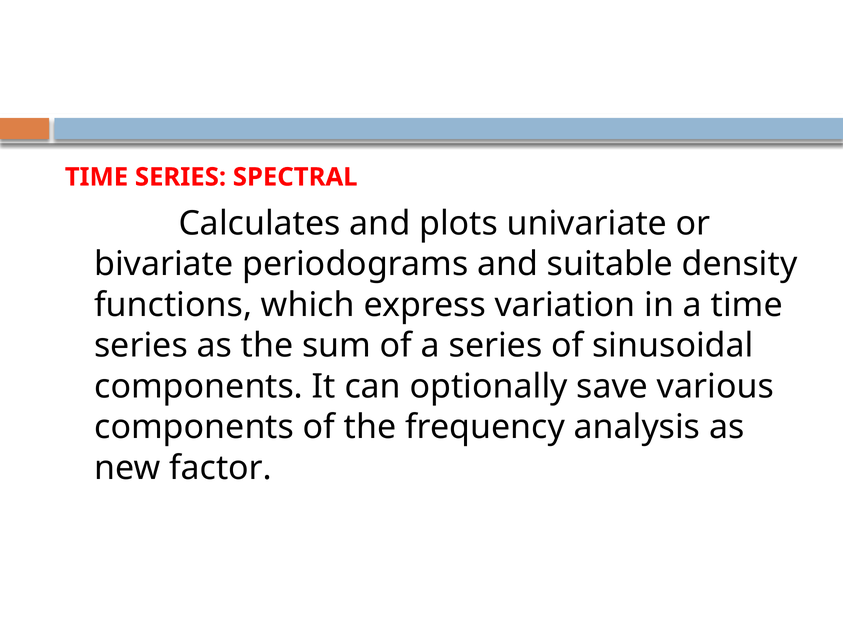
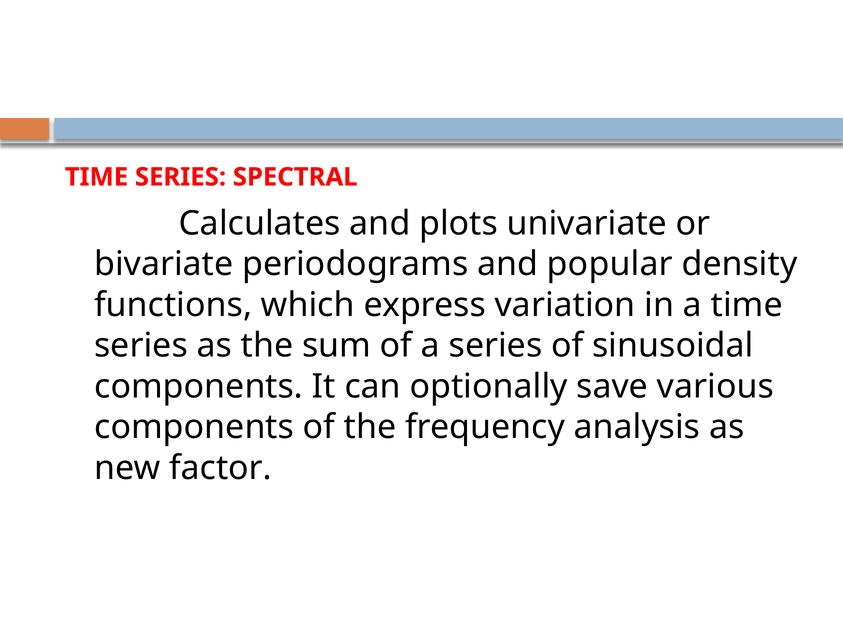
suitable: suitable -> popular (610, 264)
